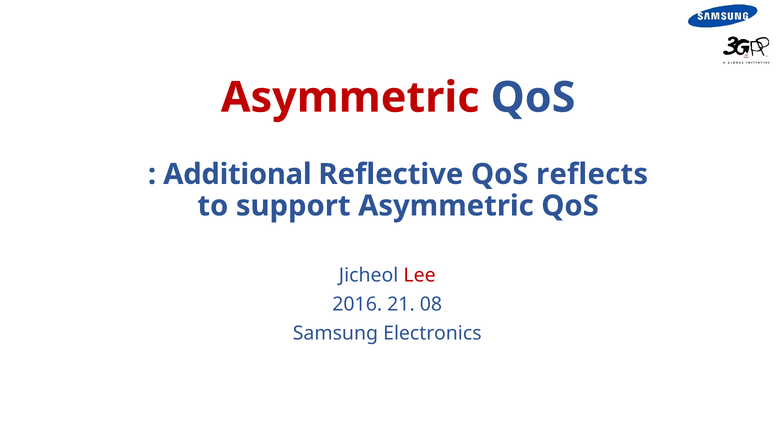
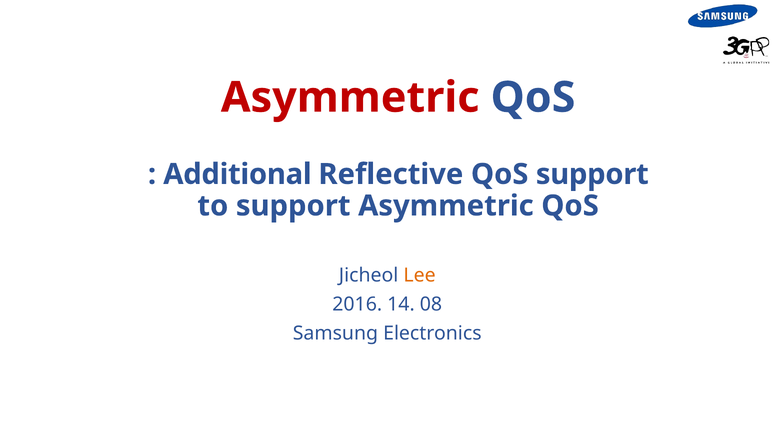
QoS reflects: reflects -> support (592, 175)
Lee colour: red -> orange (420, 276)
21: 21 -> 14 (401, 305)
